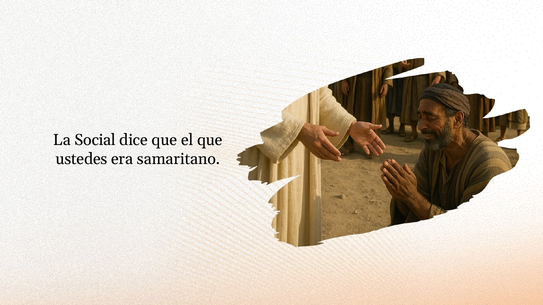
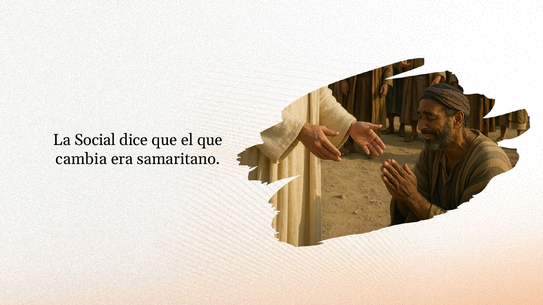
ustedes: ustedes -> cambia (81, 159)
